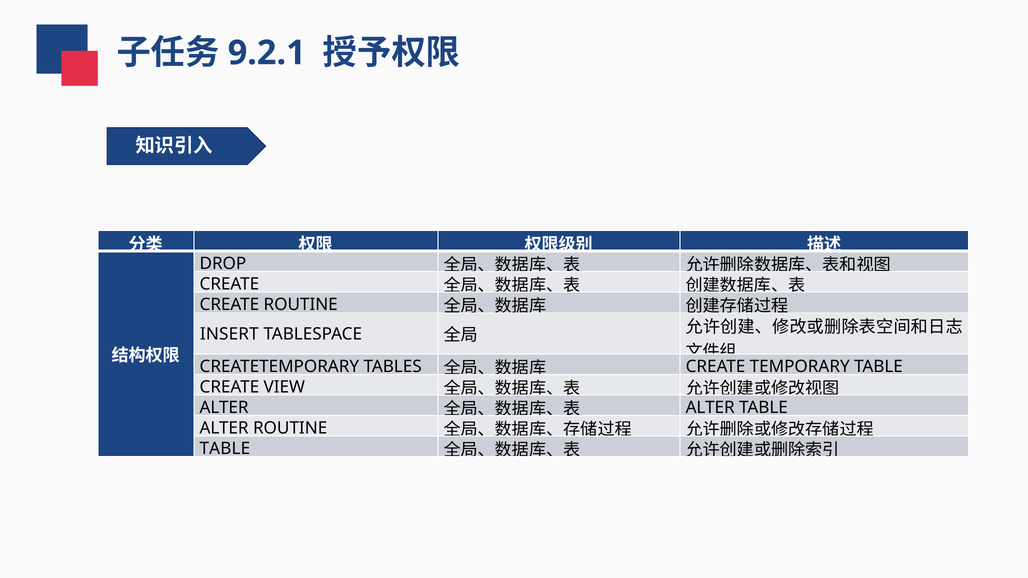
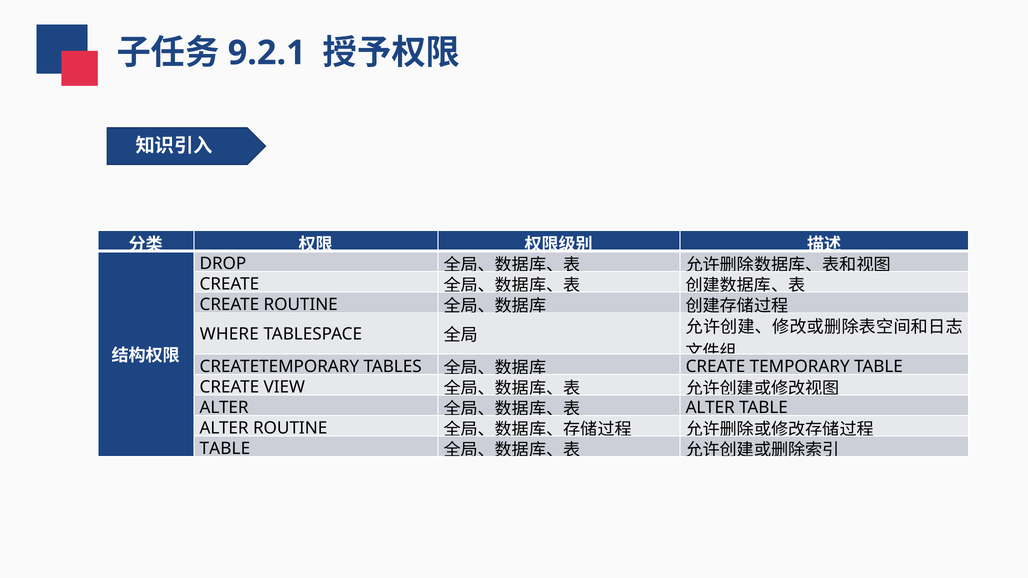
INSERT: INSERT -> WHERE (229, 334)
